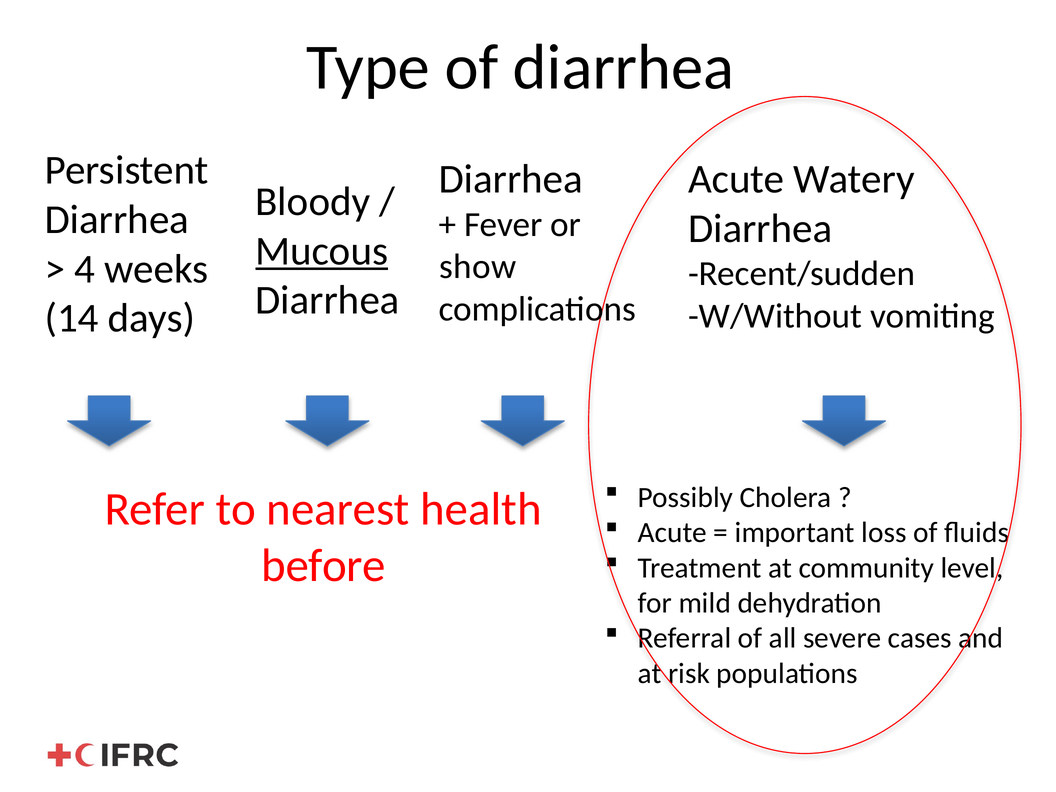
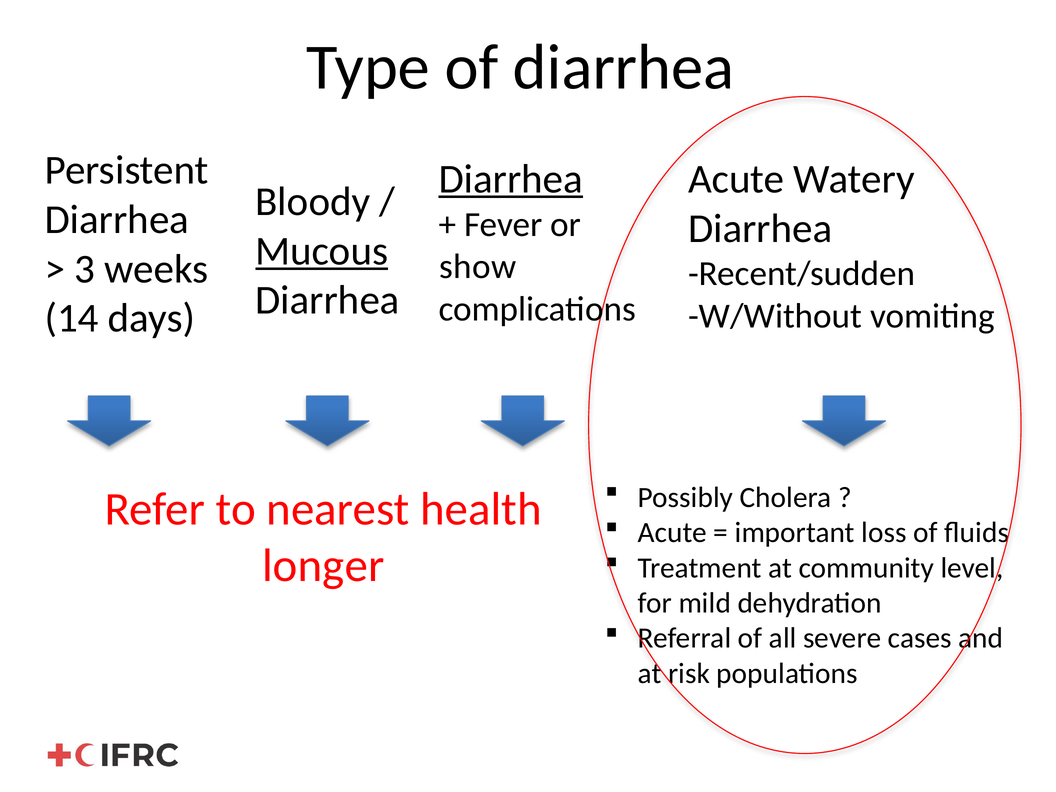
Diarrhea underline: none -> present (511, 179)
4: 4 -> 3 (85, 269)
before: before -> longer (323, 566)
